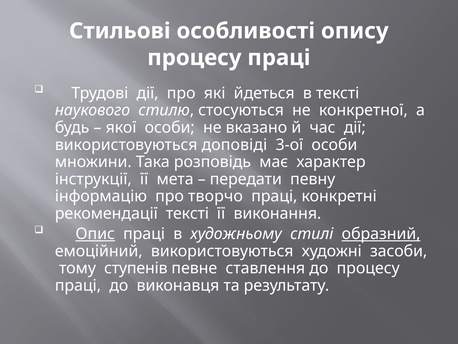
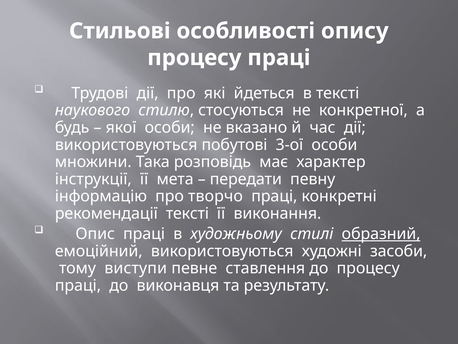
доповіді: доповіді -> побутові (234, 145)
Опис underline: present -> none (95, 234)
ступенів: ступенів -> виступи (136, 268)
